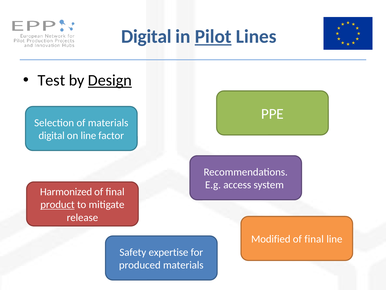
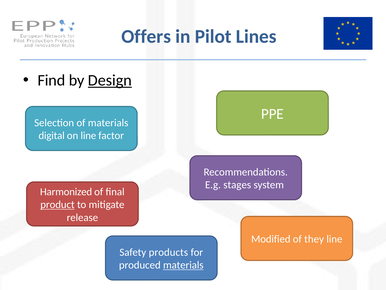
Digital: Digital -> Offers (146, 36)
Pilot underline: present -> none (213, 36)
Test: Test -> Find (51, 80)
access: access -> stages (237, 185)
final: final -> they (314, 239)
expertise: expertise -> products (168, 252)
materials underline: none -> present (183, 265)
